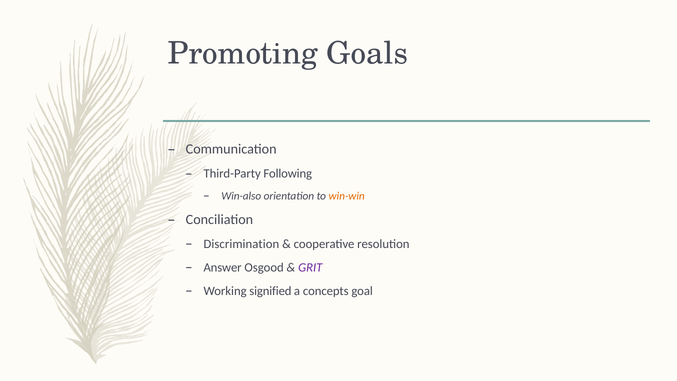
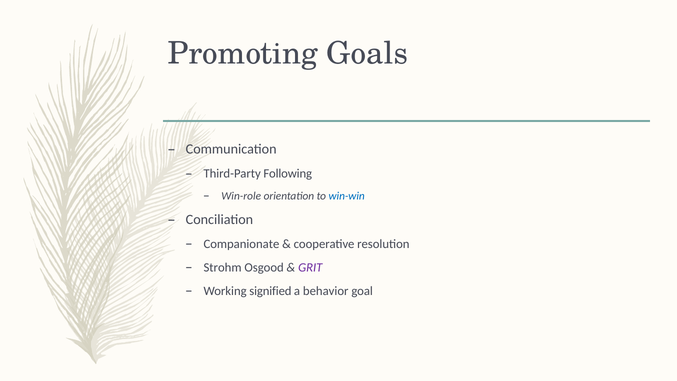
Win-also: Win-also -> Win-role (241, 196)
win-win colour: orange -> blue (347, 196)
Discrimination: Discrimination -> Companionate (241, 244)
Answer: Answer -> Strohm (223, 267)
concepts: concepts -> behavior (326, 291)
